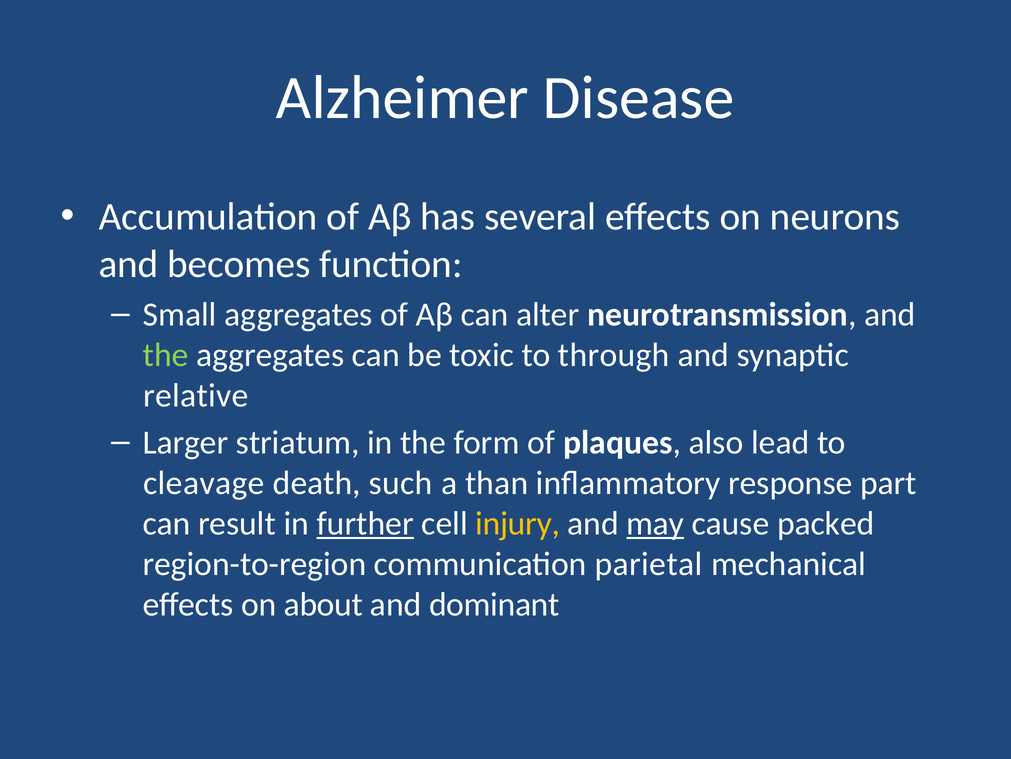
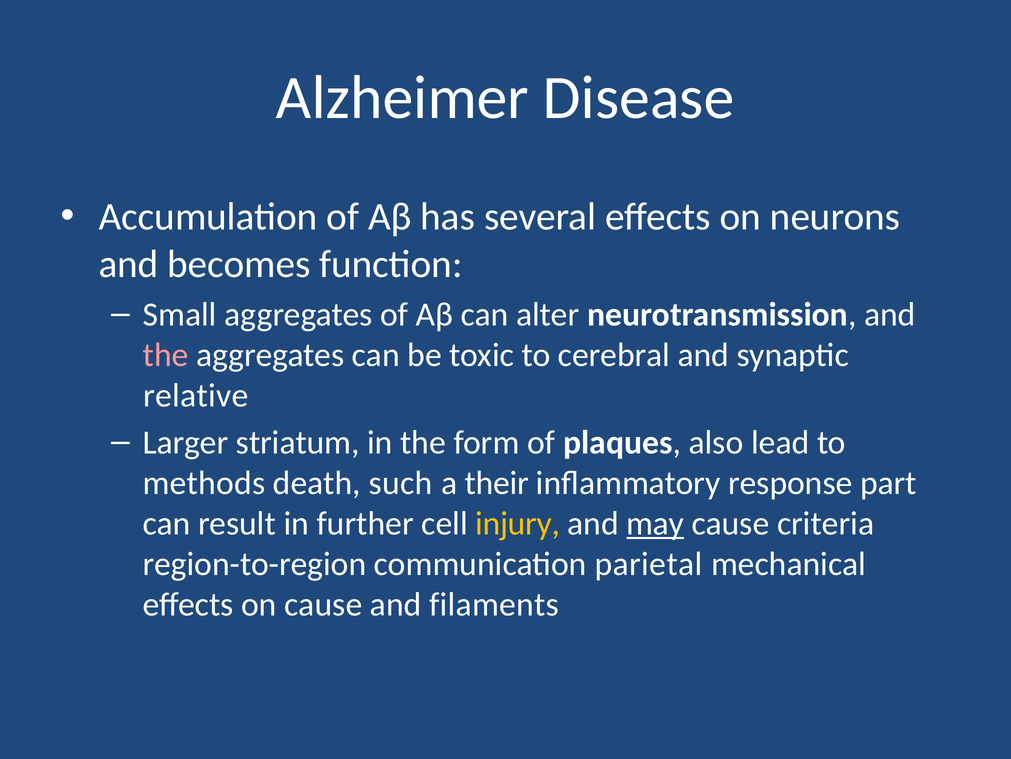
the colour: light green -> pink (166, 355)
through: through -> cerebral (614, 355)
cleavage: cleavage -> methods (204, 483)
than: than -> their (497, 483)
further underline: present -> none (365, 523)
packed: packed -> criteria (826, 523)
on about: about -> cause (323, 604)
dominant: dominant -> filaments (494, 604)
